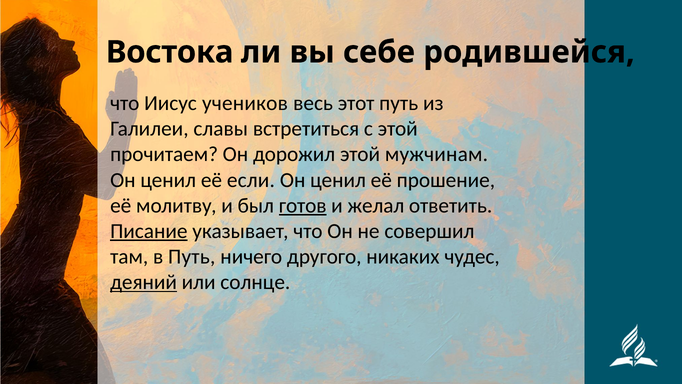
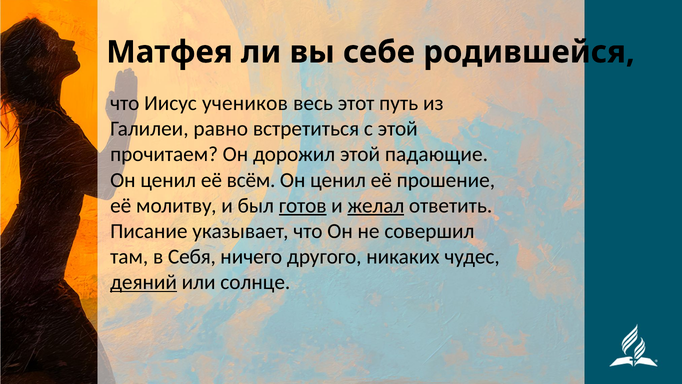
Востока: Востока -> Матфея (169, 52)
славы: славы -> равно (221, 129)
мужчинам: мужчинам -> падающие (437, 154)
если: если -> всём (251, 180)
желал underline: none -> present (376, 205)
Писание underline: present -> none (149, 231)
в Путь: Путь -> Себя (192, 257)
